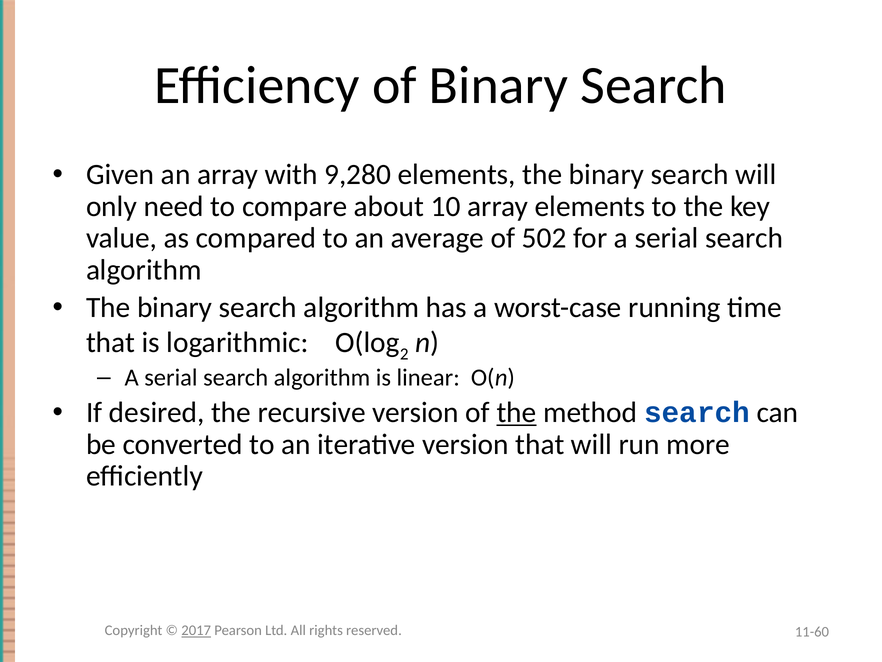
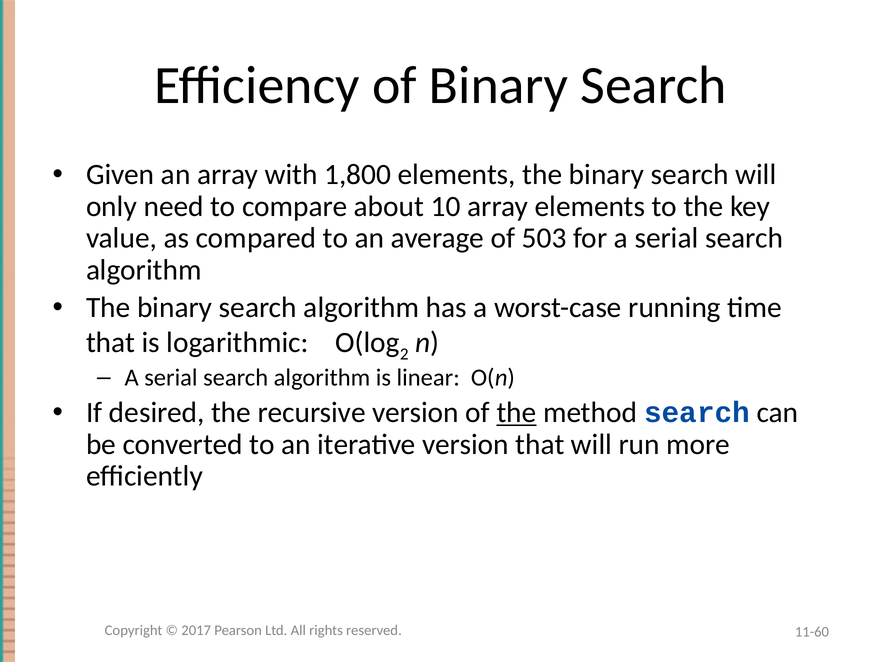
9,280: 9,280 -> 1,800 (358, 174)
502: 502 -> 503 (544, 238)
2017 underline: present -> none (196, 630)
